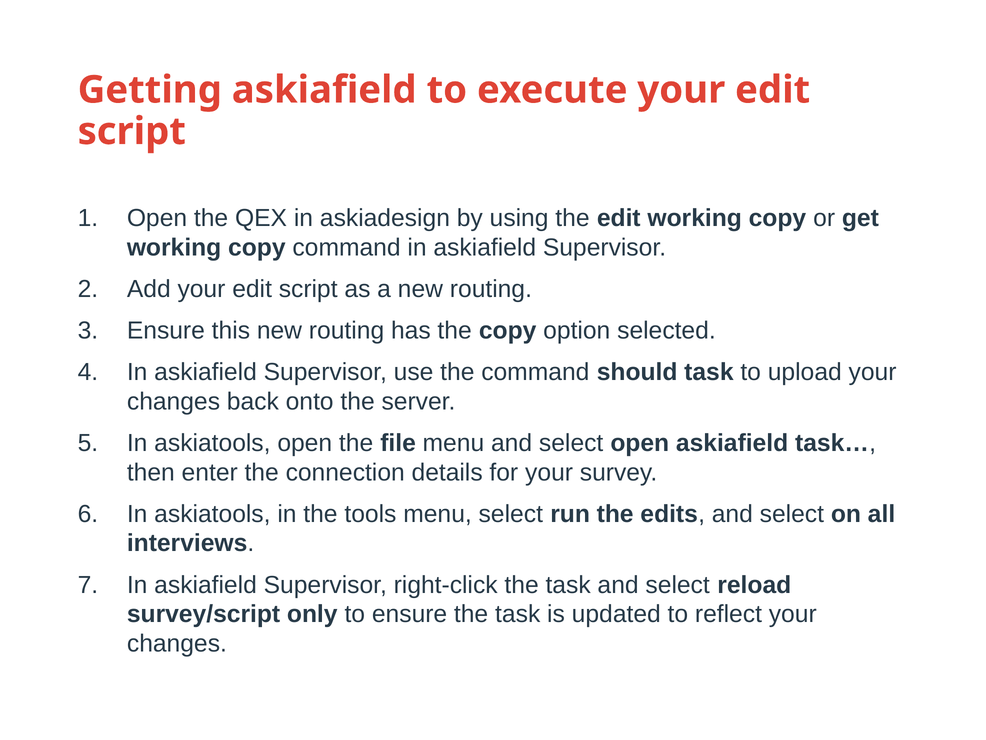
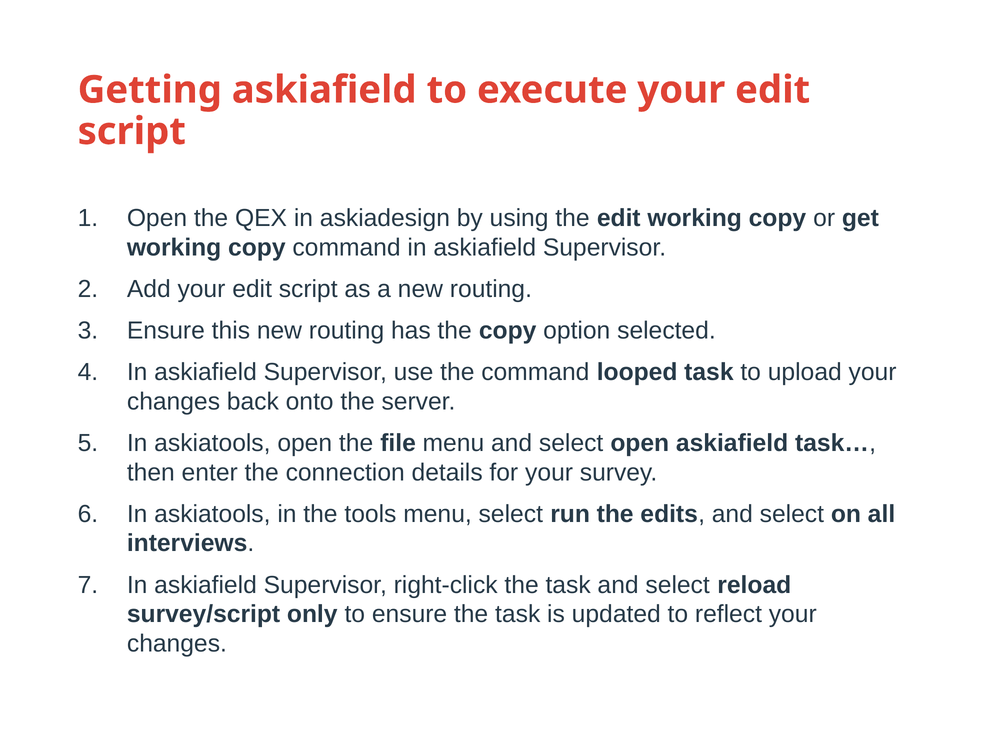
should: should -> looped (637, 372)
